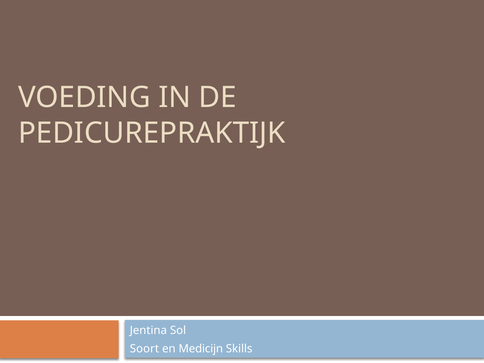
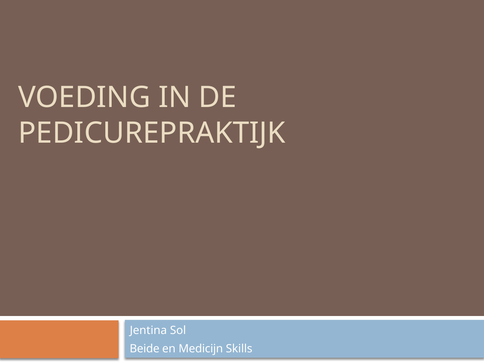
Soort: Soort -> Beide (145, 349)
